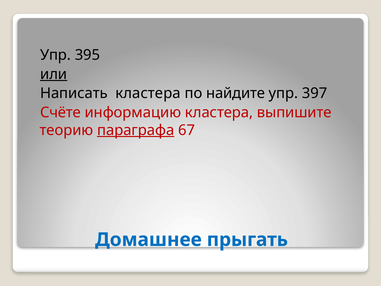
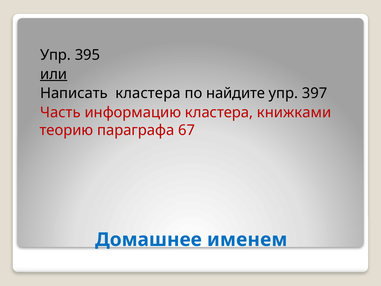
Счёте: Счёте -> Часть (60, 112)
выпишите: выпишите -> книжками (294, 112)
параграфа underline: present -> none (136, 130)
прыгать: прыгать -> именем (247, 239)
